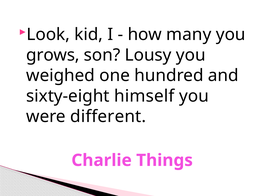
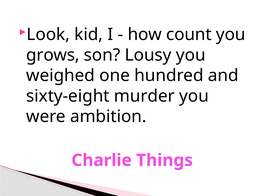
many: many -> count (189, 35)
himself: himself -> murder (144, 96)
different: different -> ambition (108, 117)
